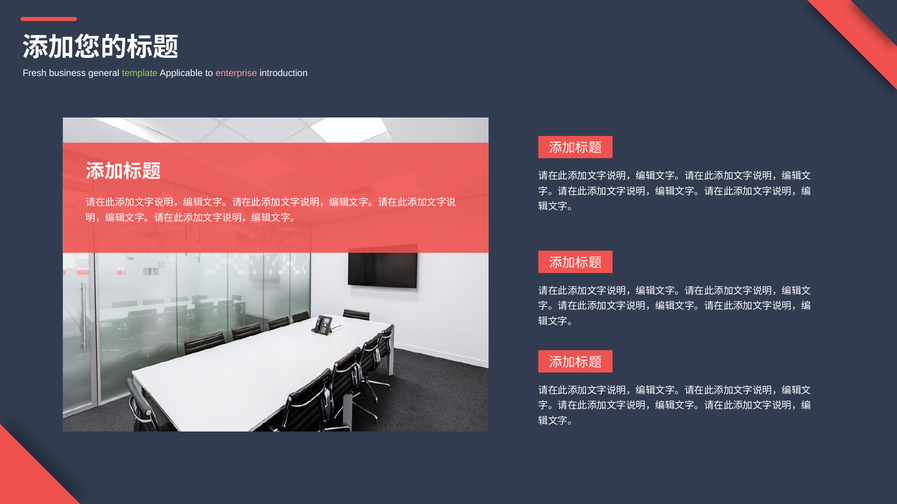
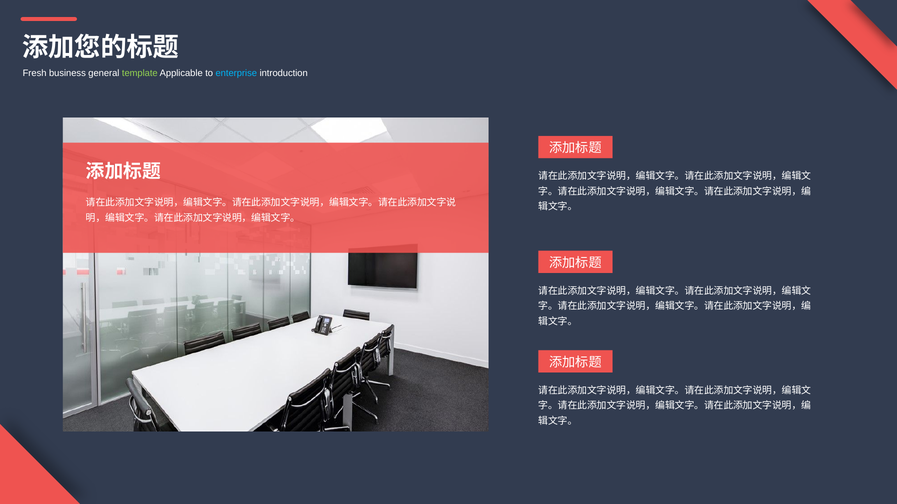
enterprise colour: pink -> light blue (236, 73)
